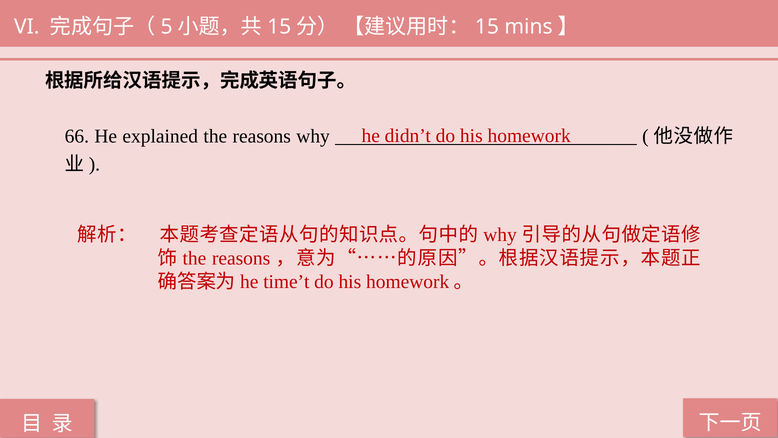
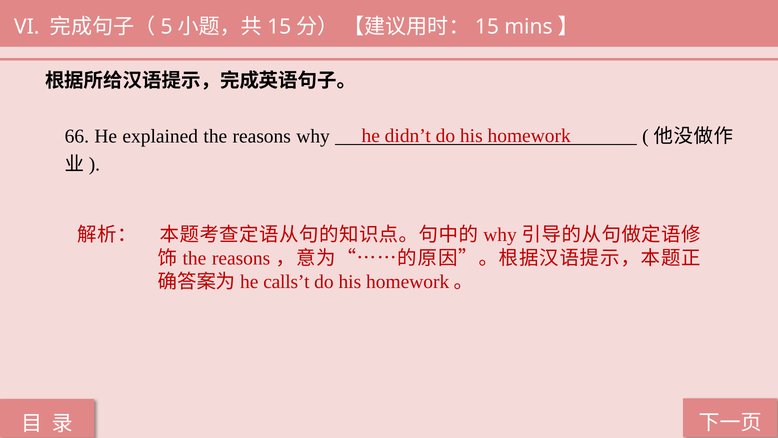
time’t: time’t -> calls’t (286, 281)
